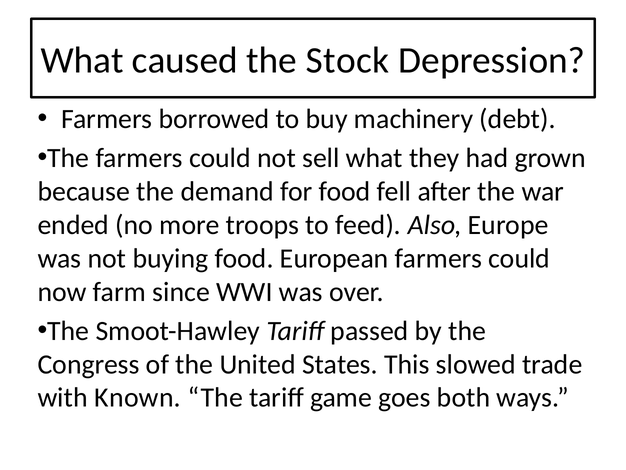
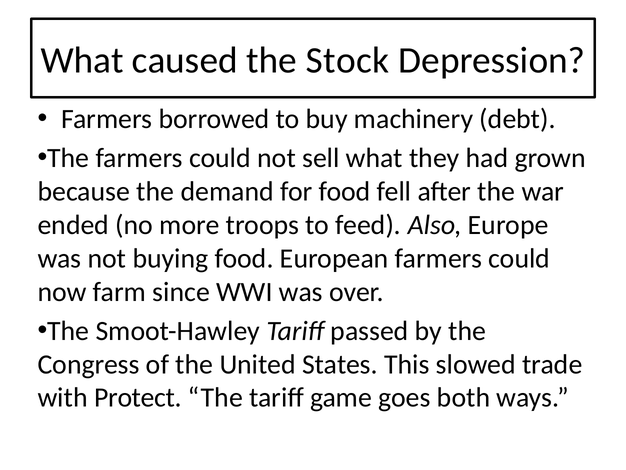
Known: Known -> Protect (138, 397)
